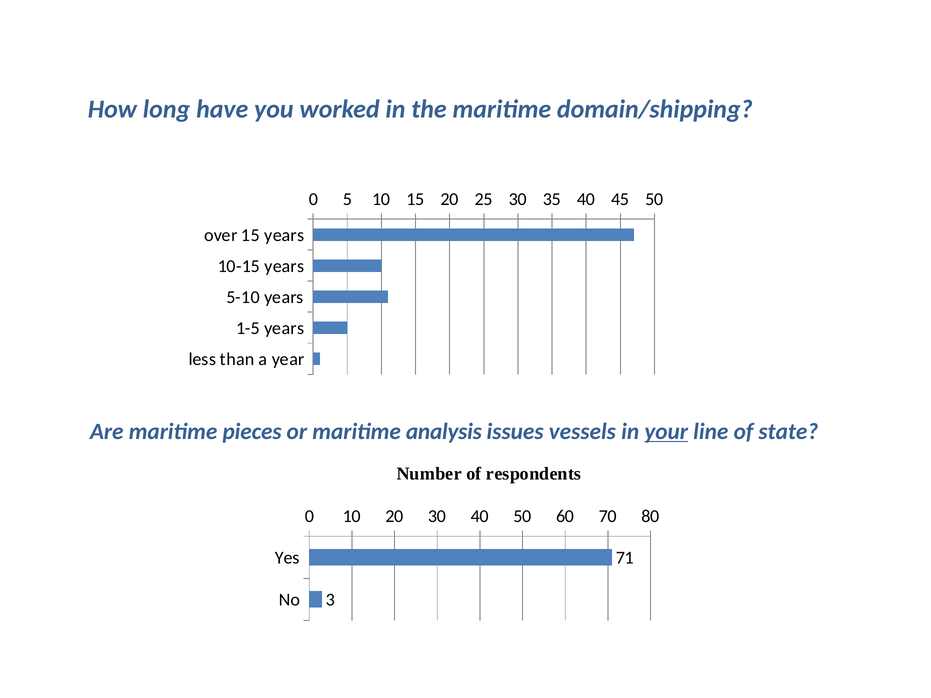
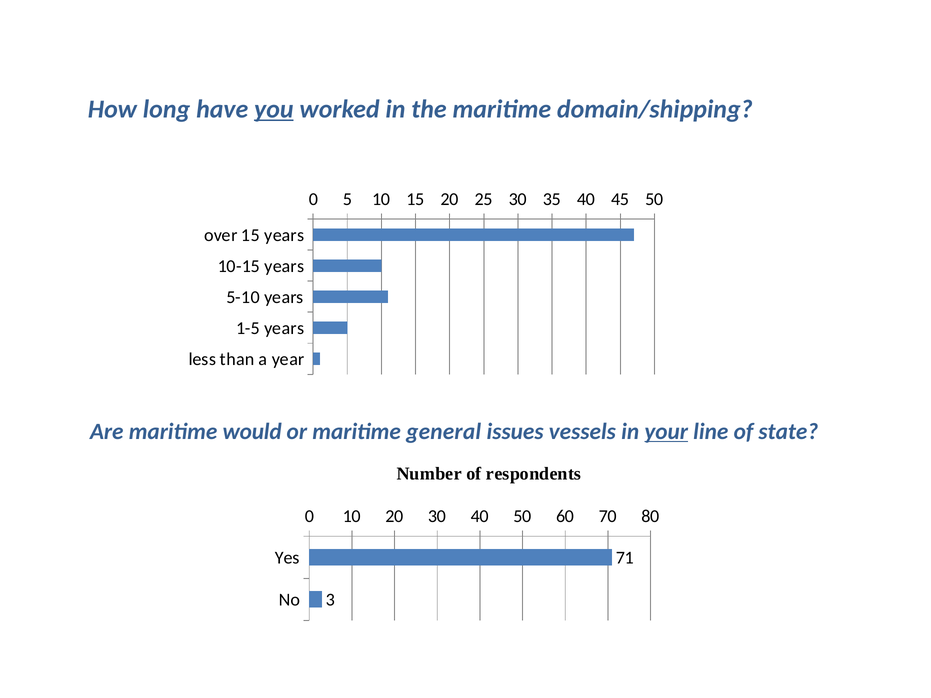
you underline: none -> present (274, 109)
pieces: pieces -> would (252, 432)
analysis: analysis -> general (444, 432)
